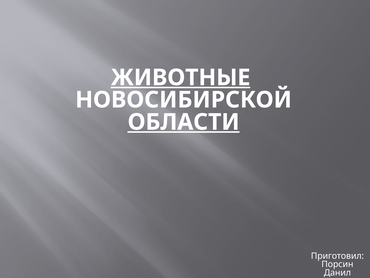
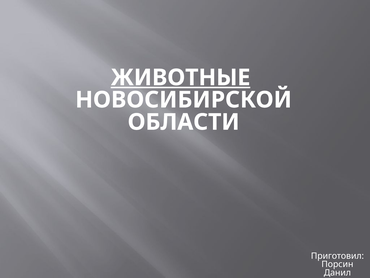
ОБЛАСТИ underline: present -> none (184, 122)
